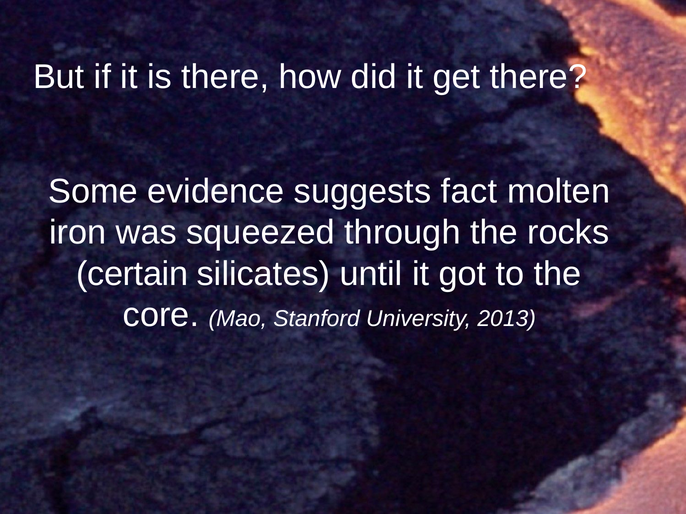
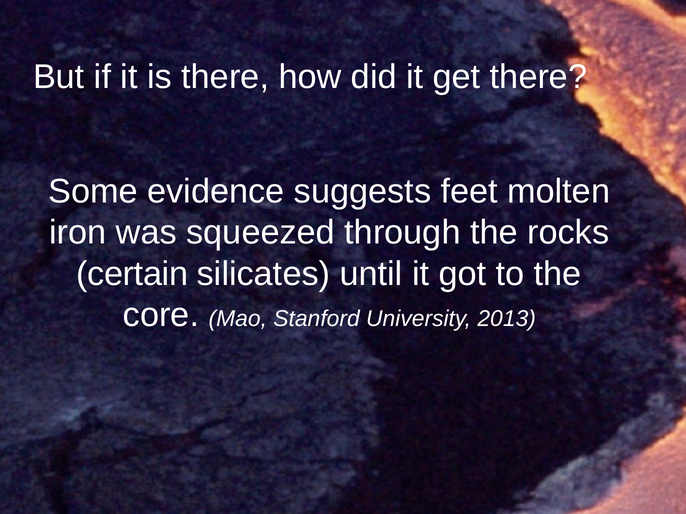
fact: fact -> feet (469, 192)
